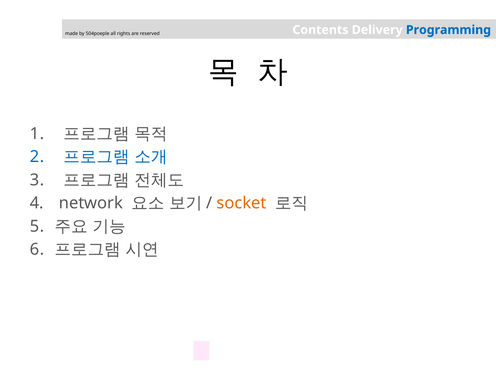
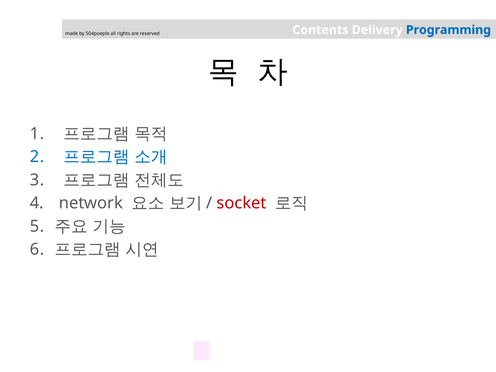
socket colour: orange -> red (242, 203)
